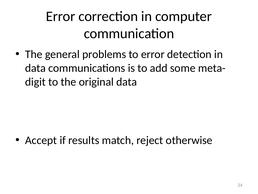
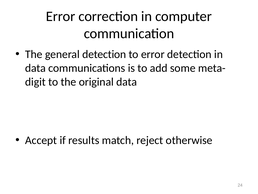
general problems: problems -> detection (104, 54)
